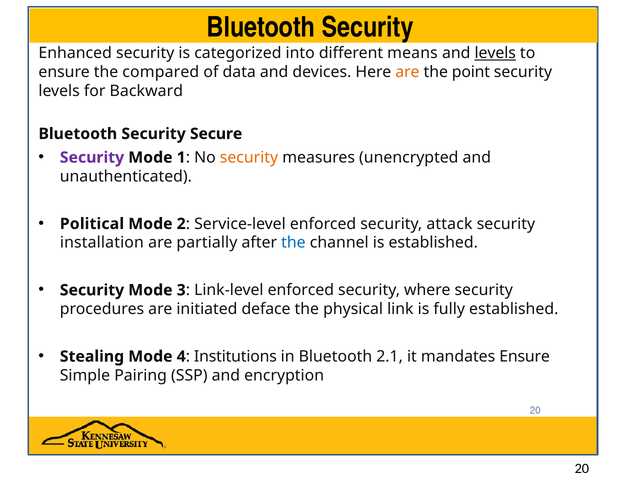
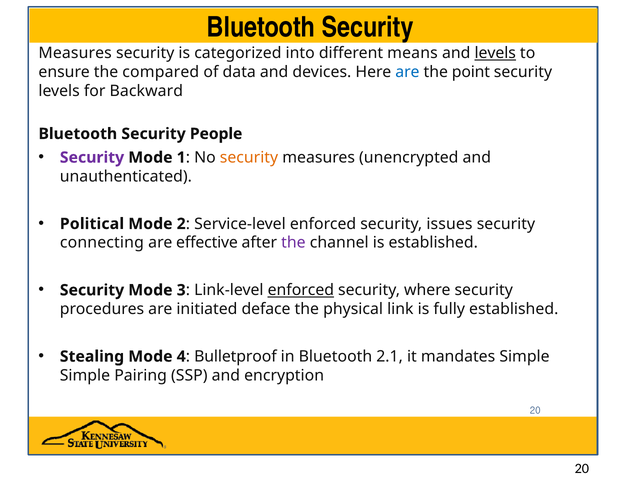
Enhanced: Enhanced -> Measures (75, 53)
are colour: orange -> blue (407, 72)
Secure: Secure -> People (216, 134)
attack: attack -> issues (449, 224)
installation: installation -> connecting (102, 243)
partially: partially -> effective (207, 243)
the colour: blue -> purple (293, 243)
enforced underline: none -> present (301, 291)
Institutions: Institutions -> Bulletproof (235, 357)
mandates Ensure: Ensure -> Simple (524, 357)
